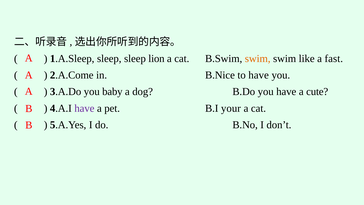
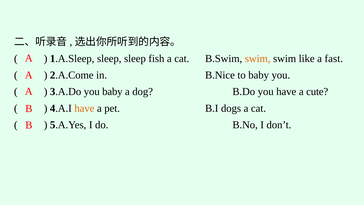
lion: lion -> fish (156, 58)
to have: have -> baby (259, 75)
have colour: purple -> orange (84, 108)
your: your -> dogs (231, 108)
